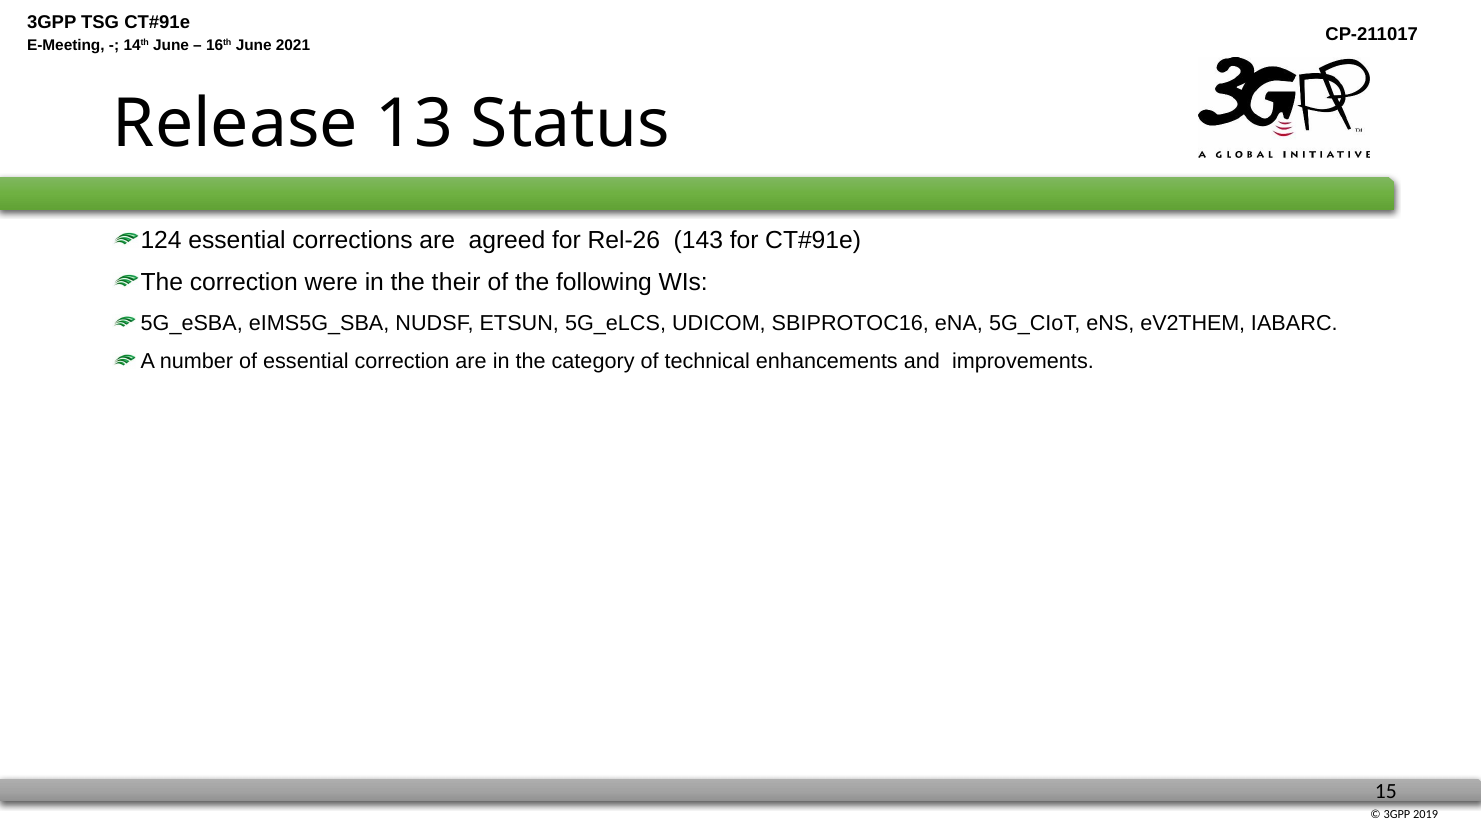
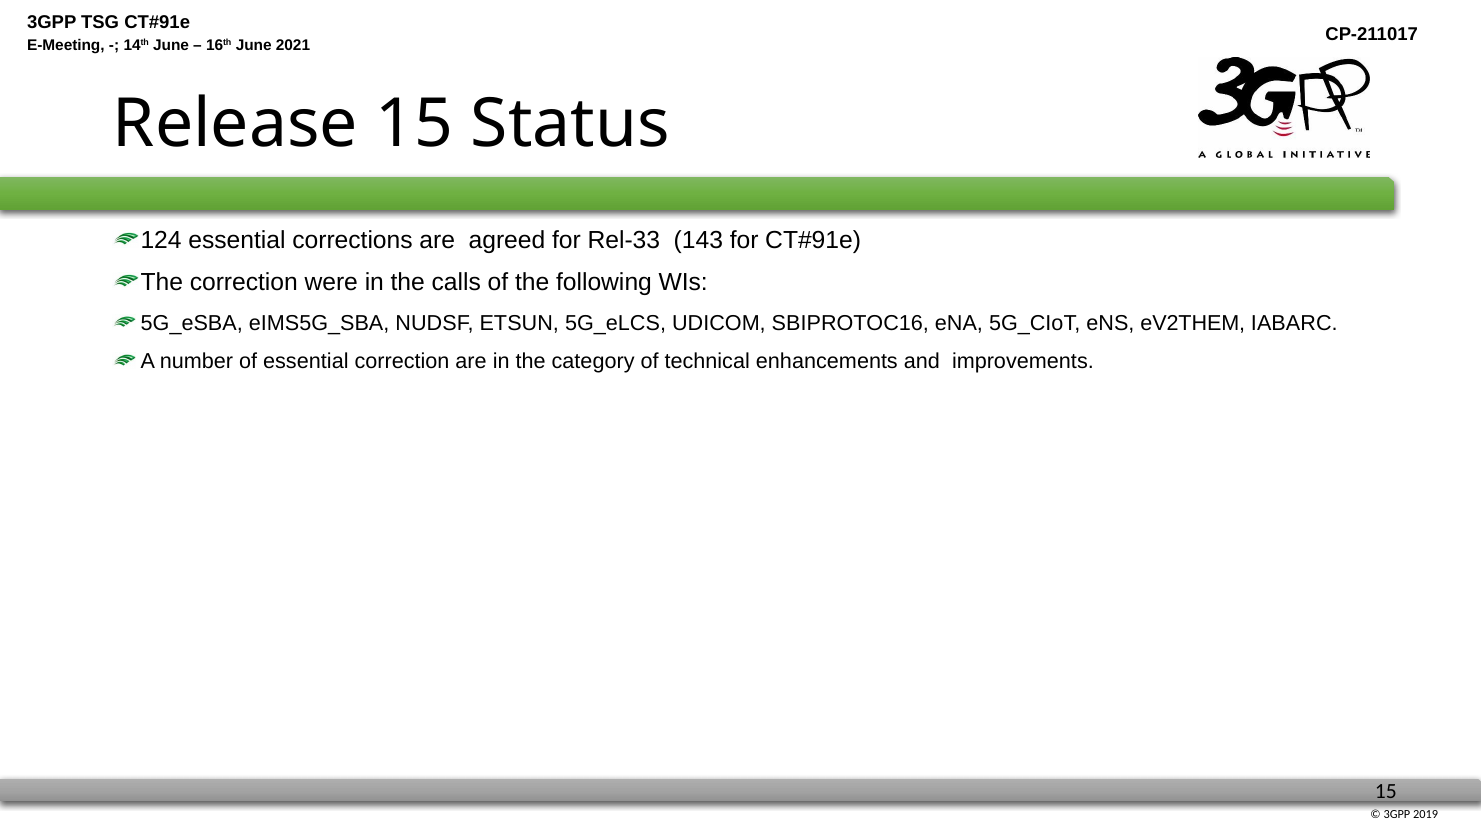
Release 13: 13 -> 15 (414, 124)
Rel-26: Rel-26 -> Rel-33 (624, 240)
their: their -> calls (456, 283)
